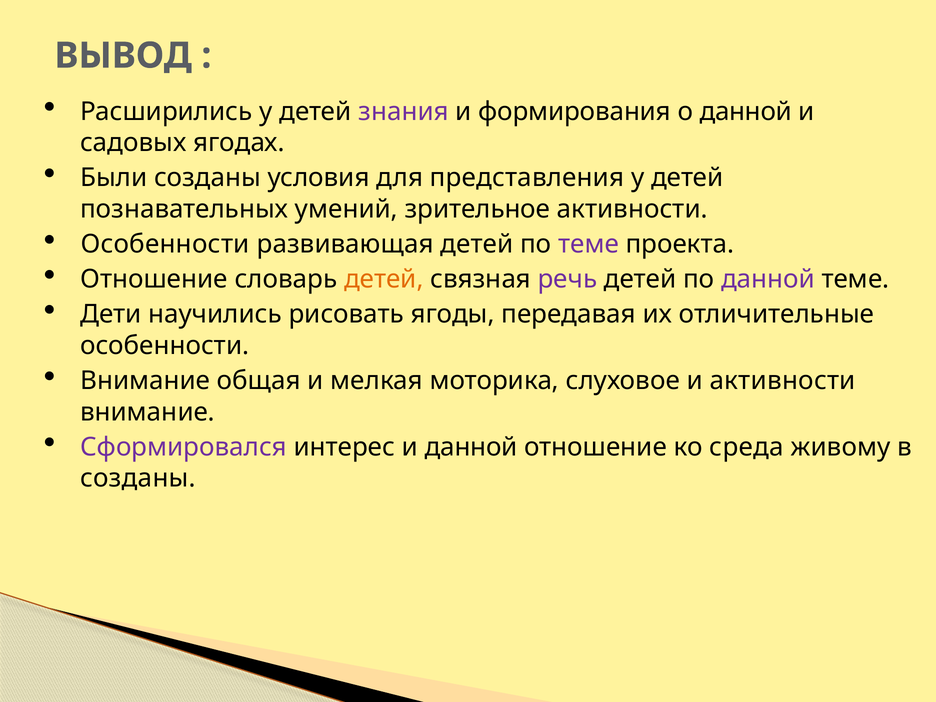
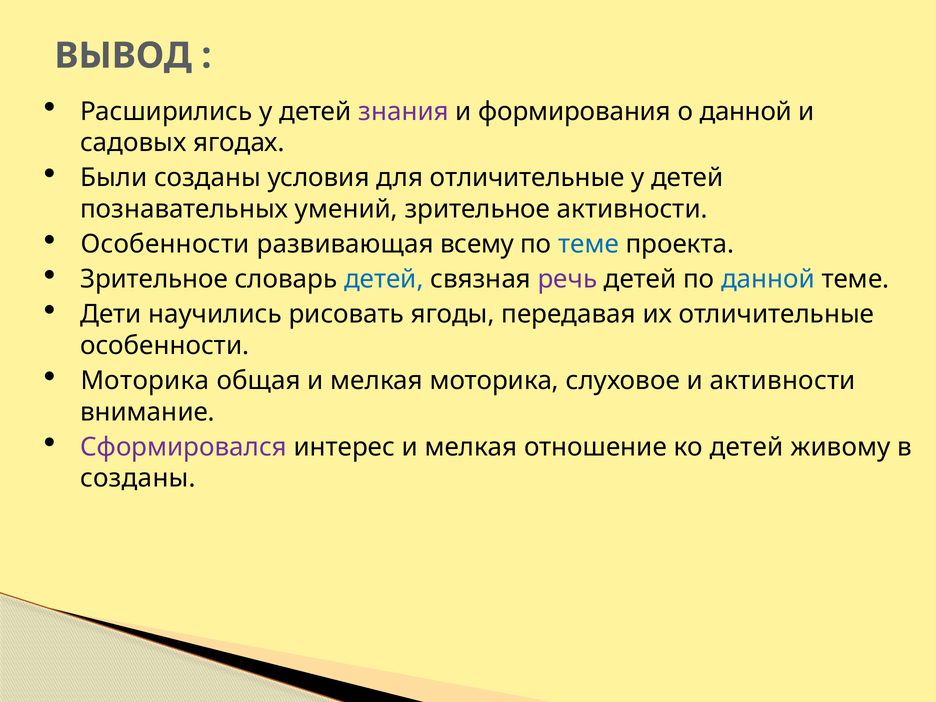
для представления: представления -> отличительные (527, 178)
развивающая детей: детей -> всему (477, 244)
теме colour: purple -> blue (589, 244)
Отношение: Отношение -> Зрительное (154, 279)
детей colour: orange -> blue (384, 279)
данной colour: purple -> blue (768, 279)
Внимание: Внимание -> Моторика (145, 381)
интерес и данной: данной -> мелкая (471, 447)
ко среда: среда -> детей (747, 447)
